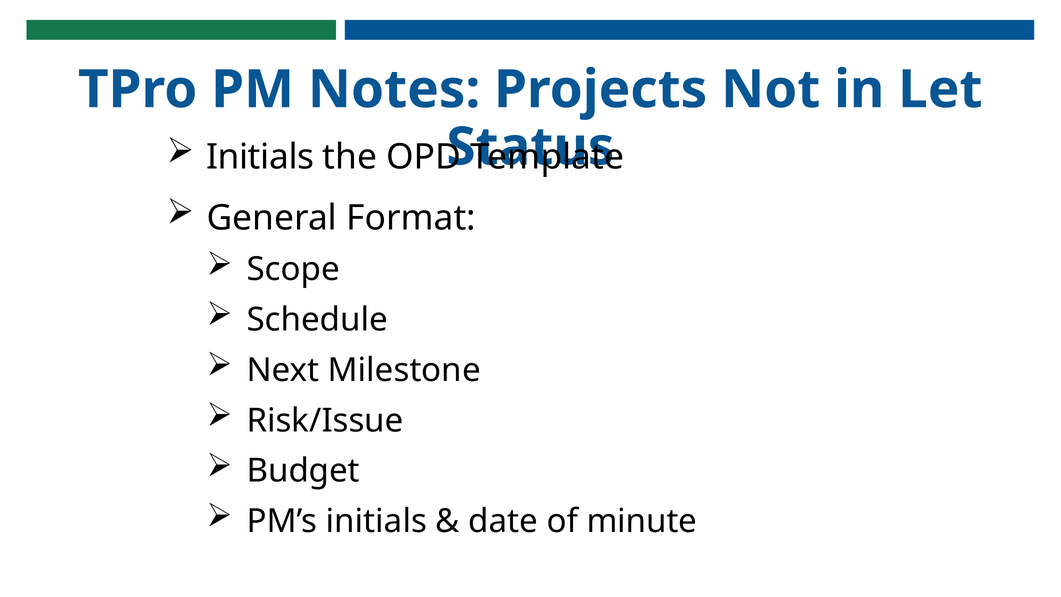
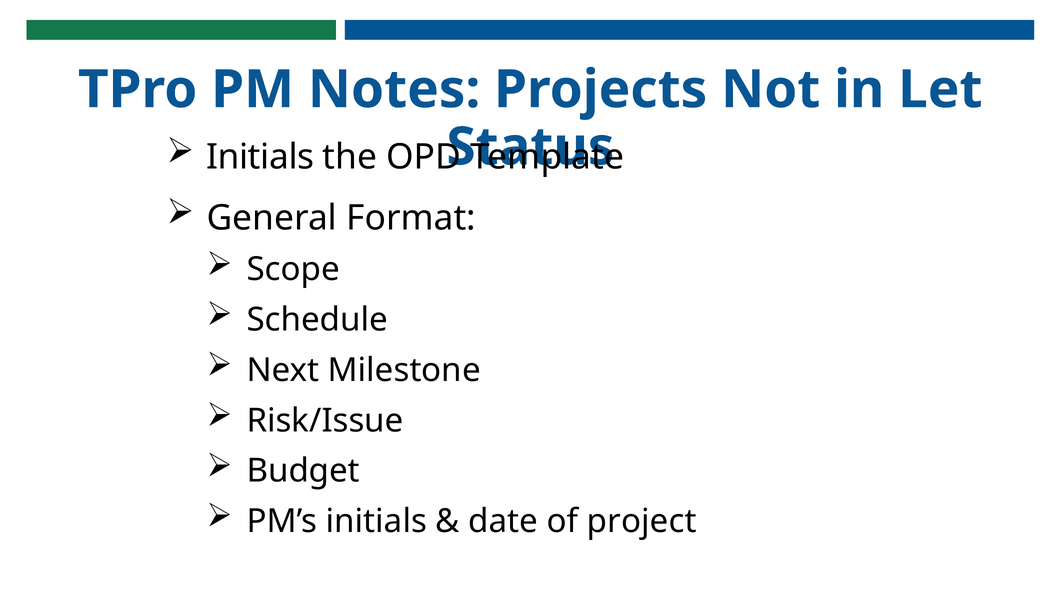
minute: minute -> project (642, 521)
